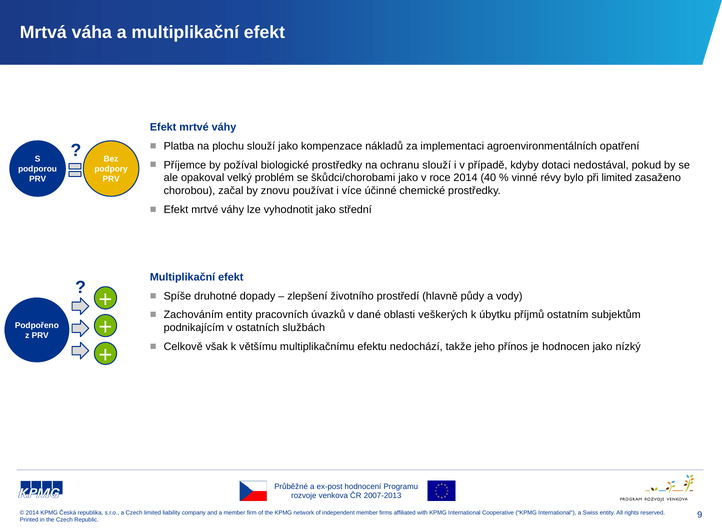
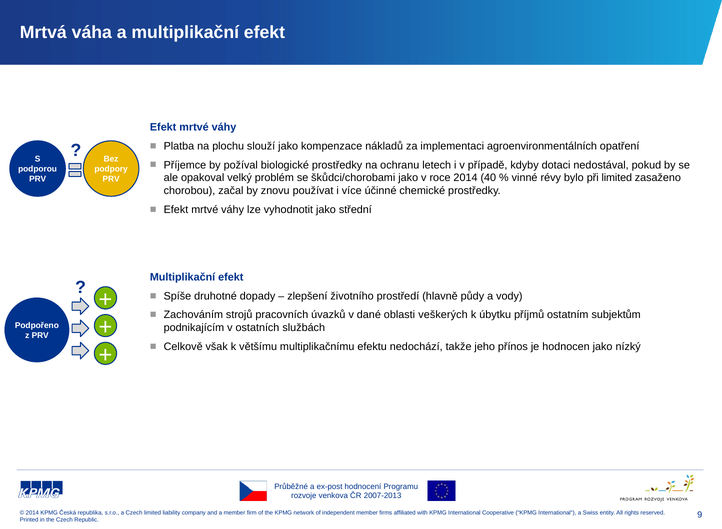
ochranu slouží: slouží -> letech (437, 165)
Zachováním entity: entity -> strojů (239, 315)
